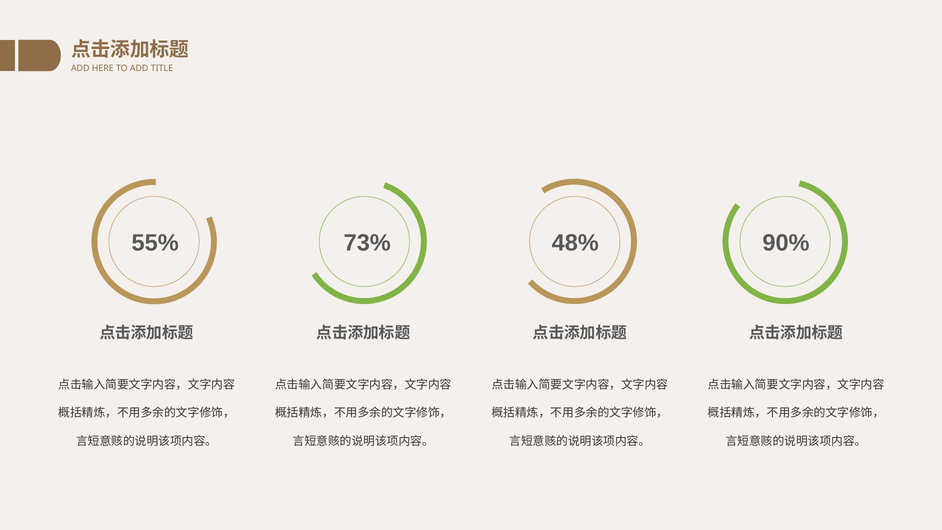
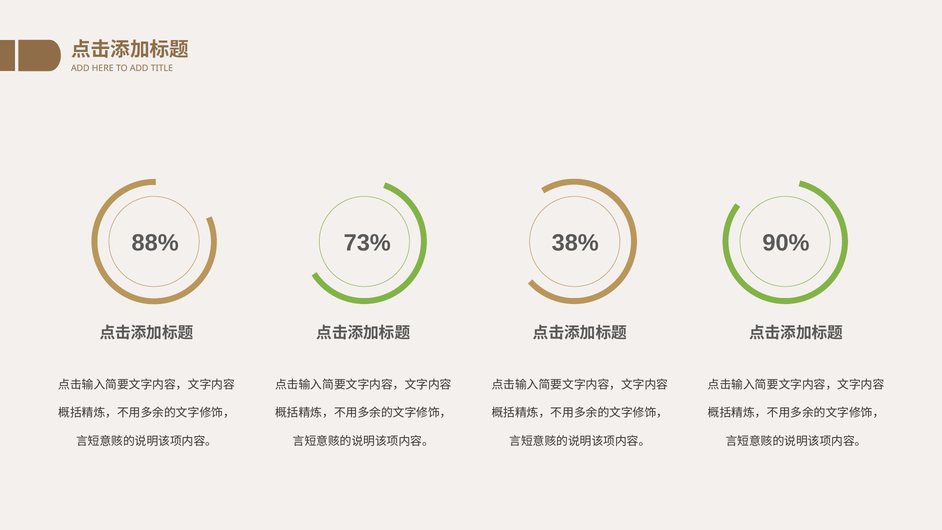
55%: 55% -> 88% (155, 243)
48%: 48% -> 38% (575, 243)
